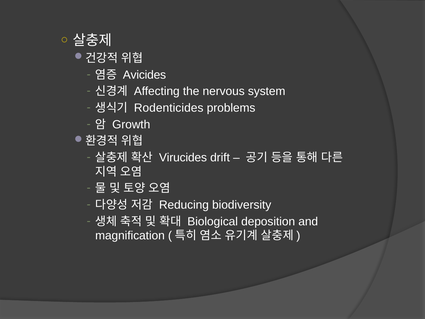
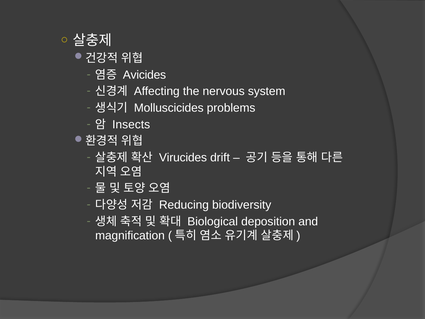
Rodenticides: Rodenticides -> Molluscicides (169, 108)
Growth: Growth -> Insects (131, 124)
